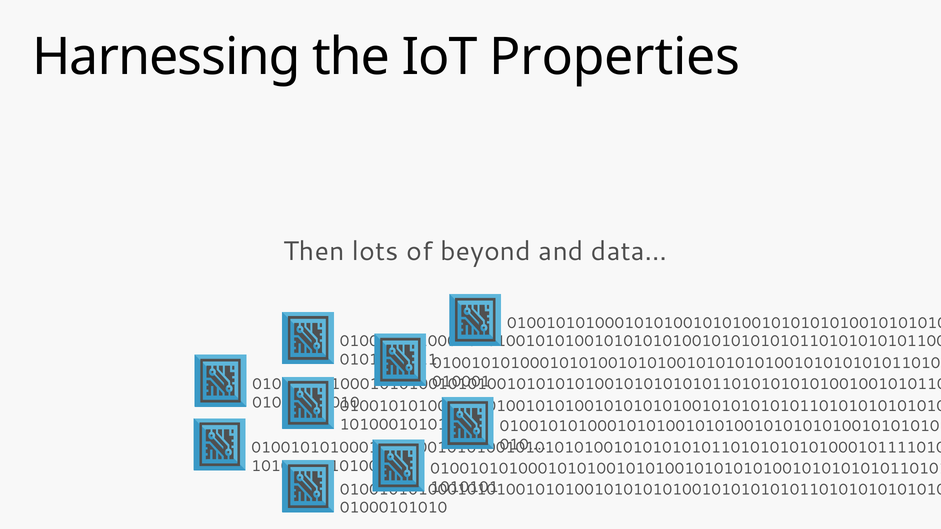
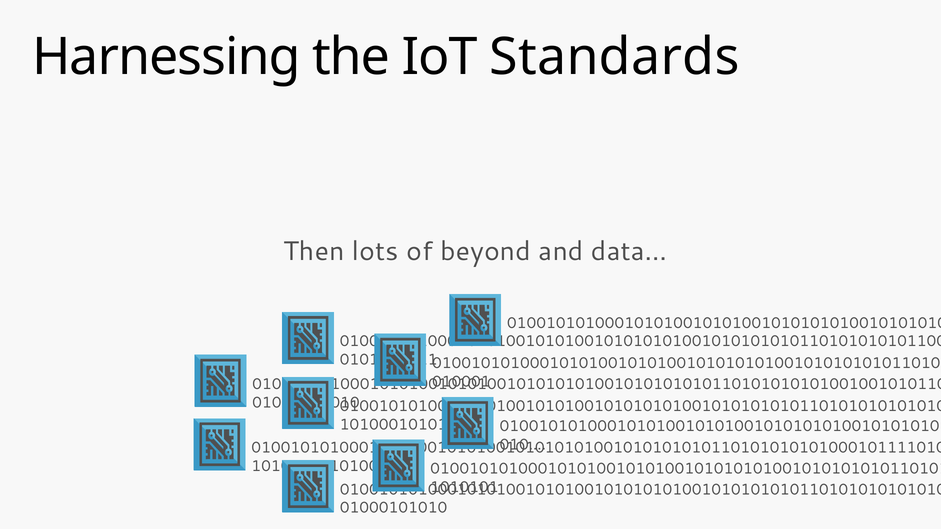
Properties: Properties -> Standards (614, 57)
